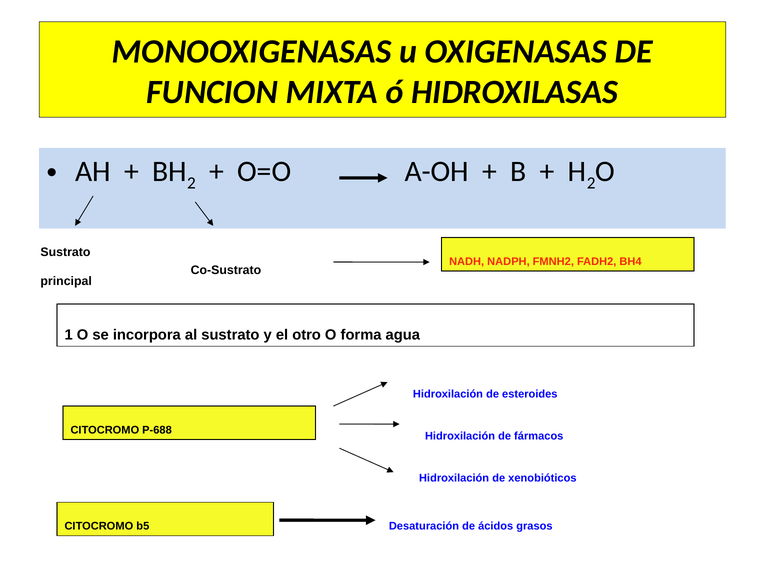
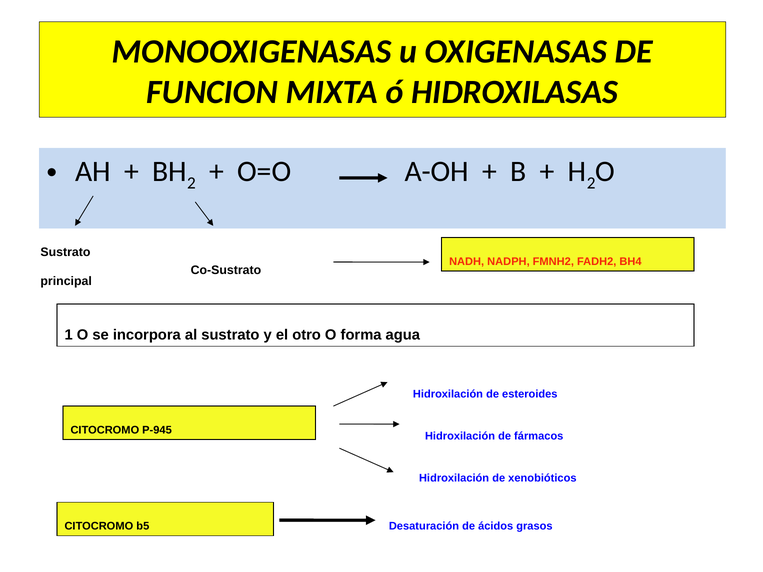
P-688: P-688 -> P-945 (157, 430)
